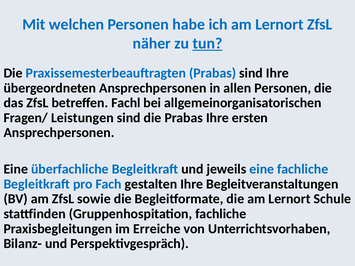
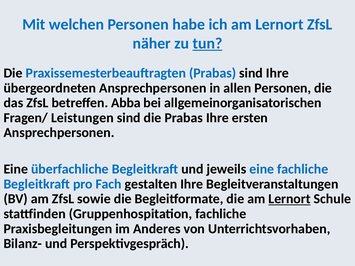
Fachl: Fachl -> Abba (126, 103)
Lernort underline: none -> present (290, 199)
Erreiche: Erreiche -> Anderes (157, 229)
